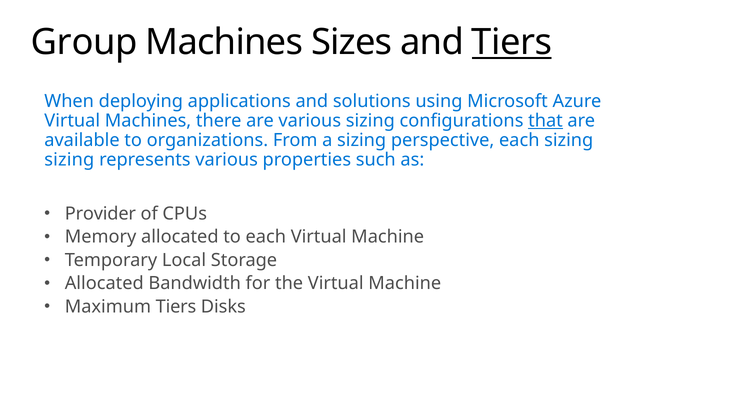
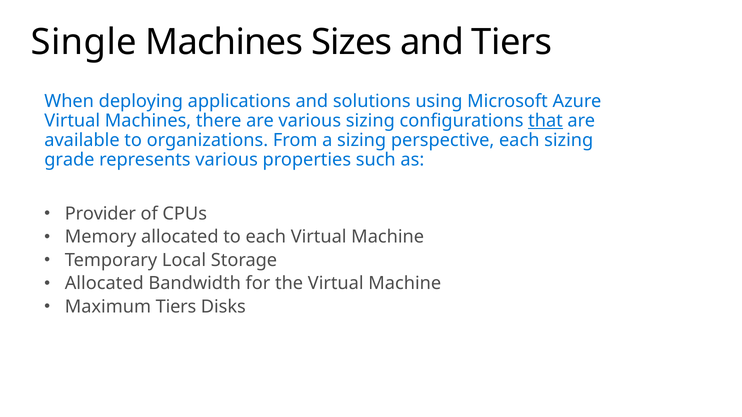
Group: Group -> Single (84, 42)
Tiers underline: present -> none (512, 42)
sizing: sizing -> grade (69, 160)
